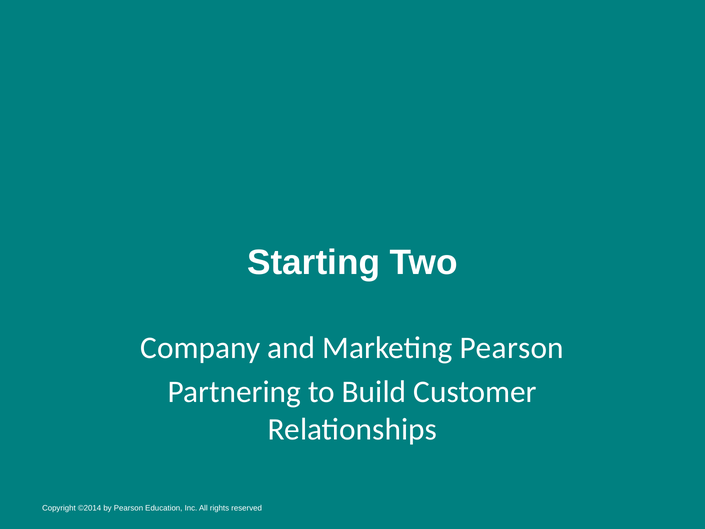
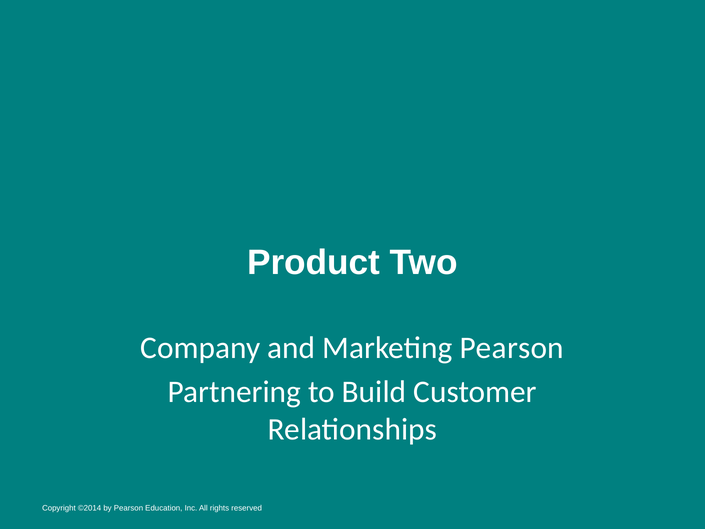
Starting: Starting -> Product (314, 262)
